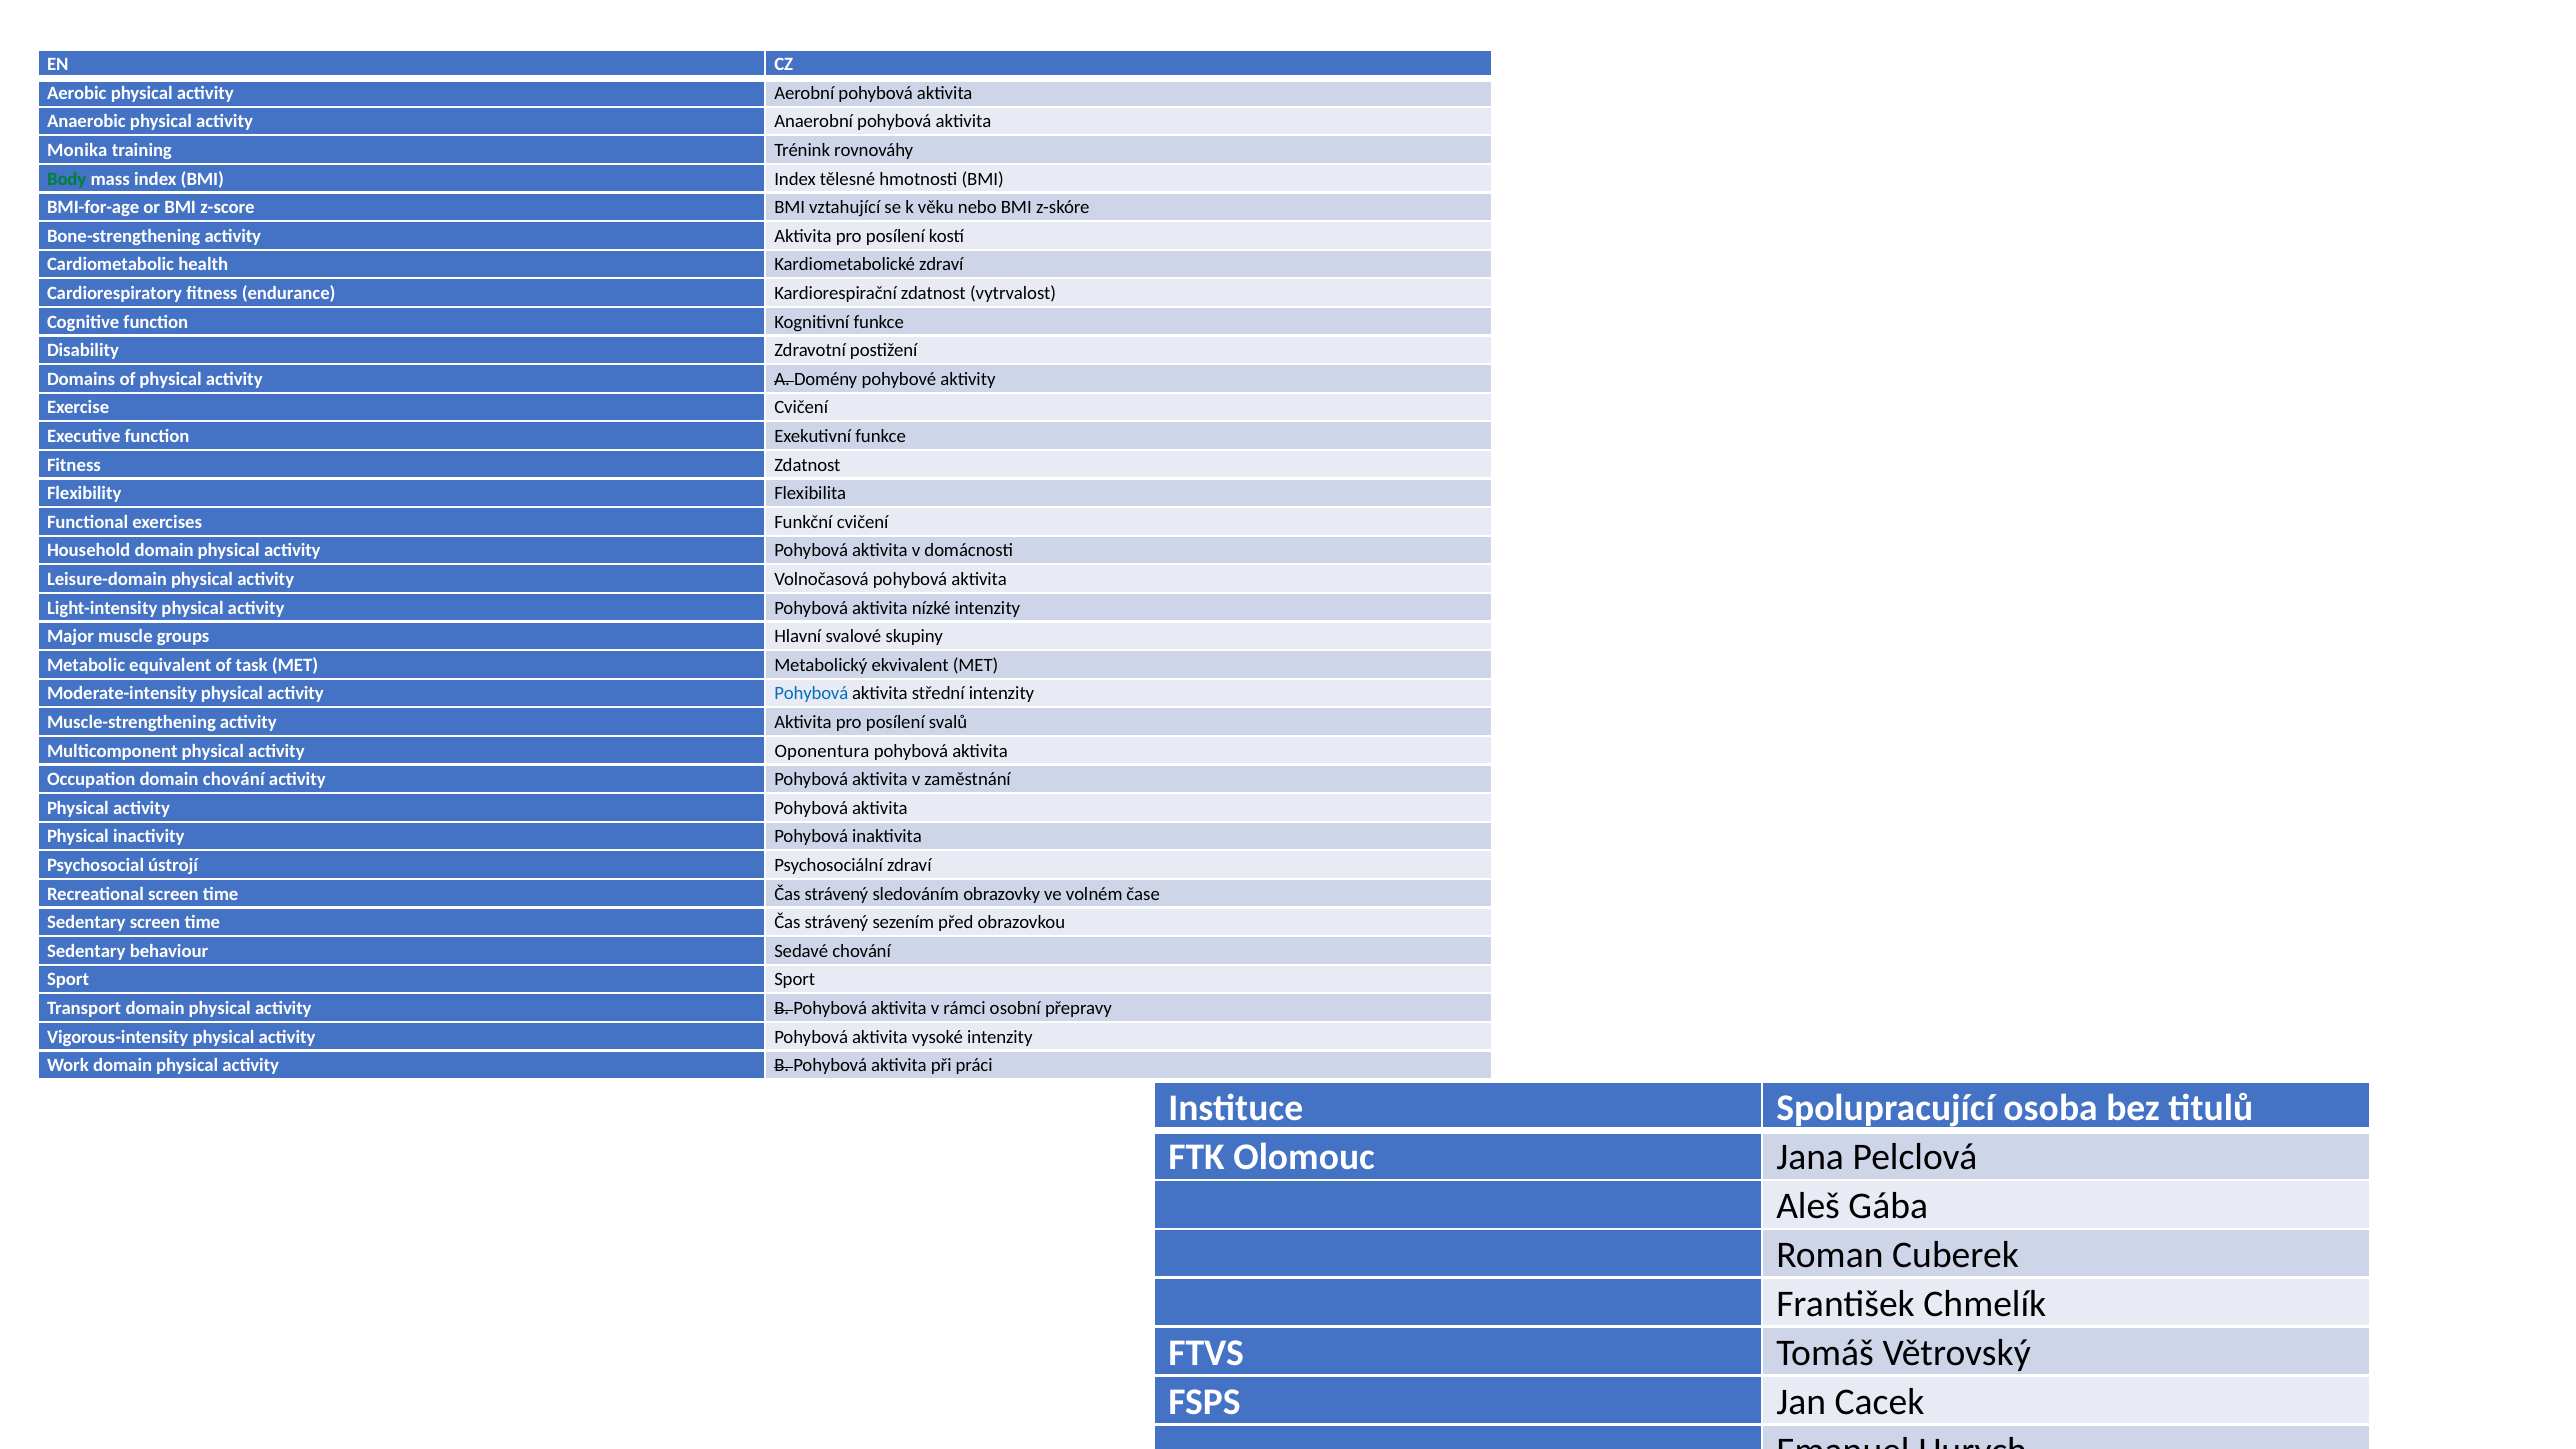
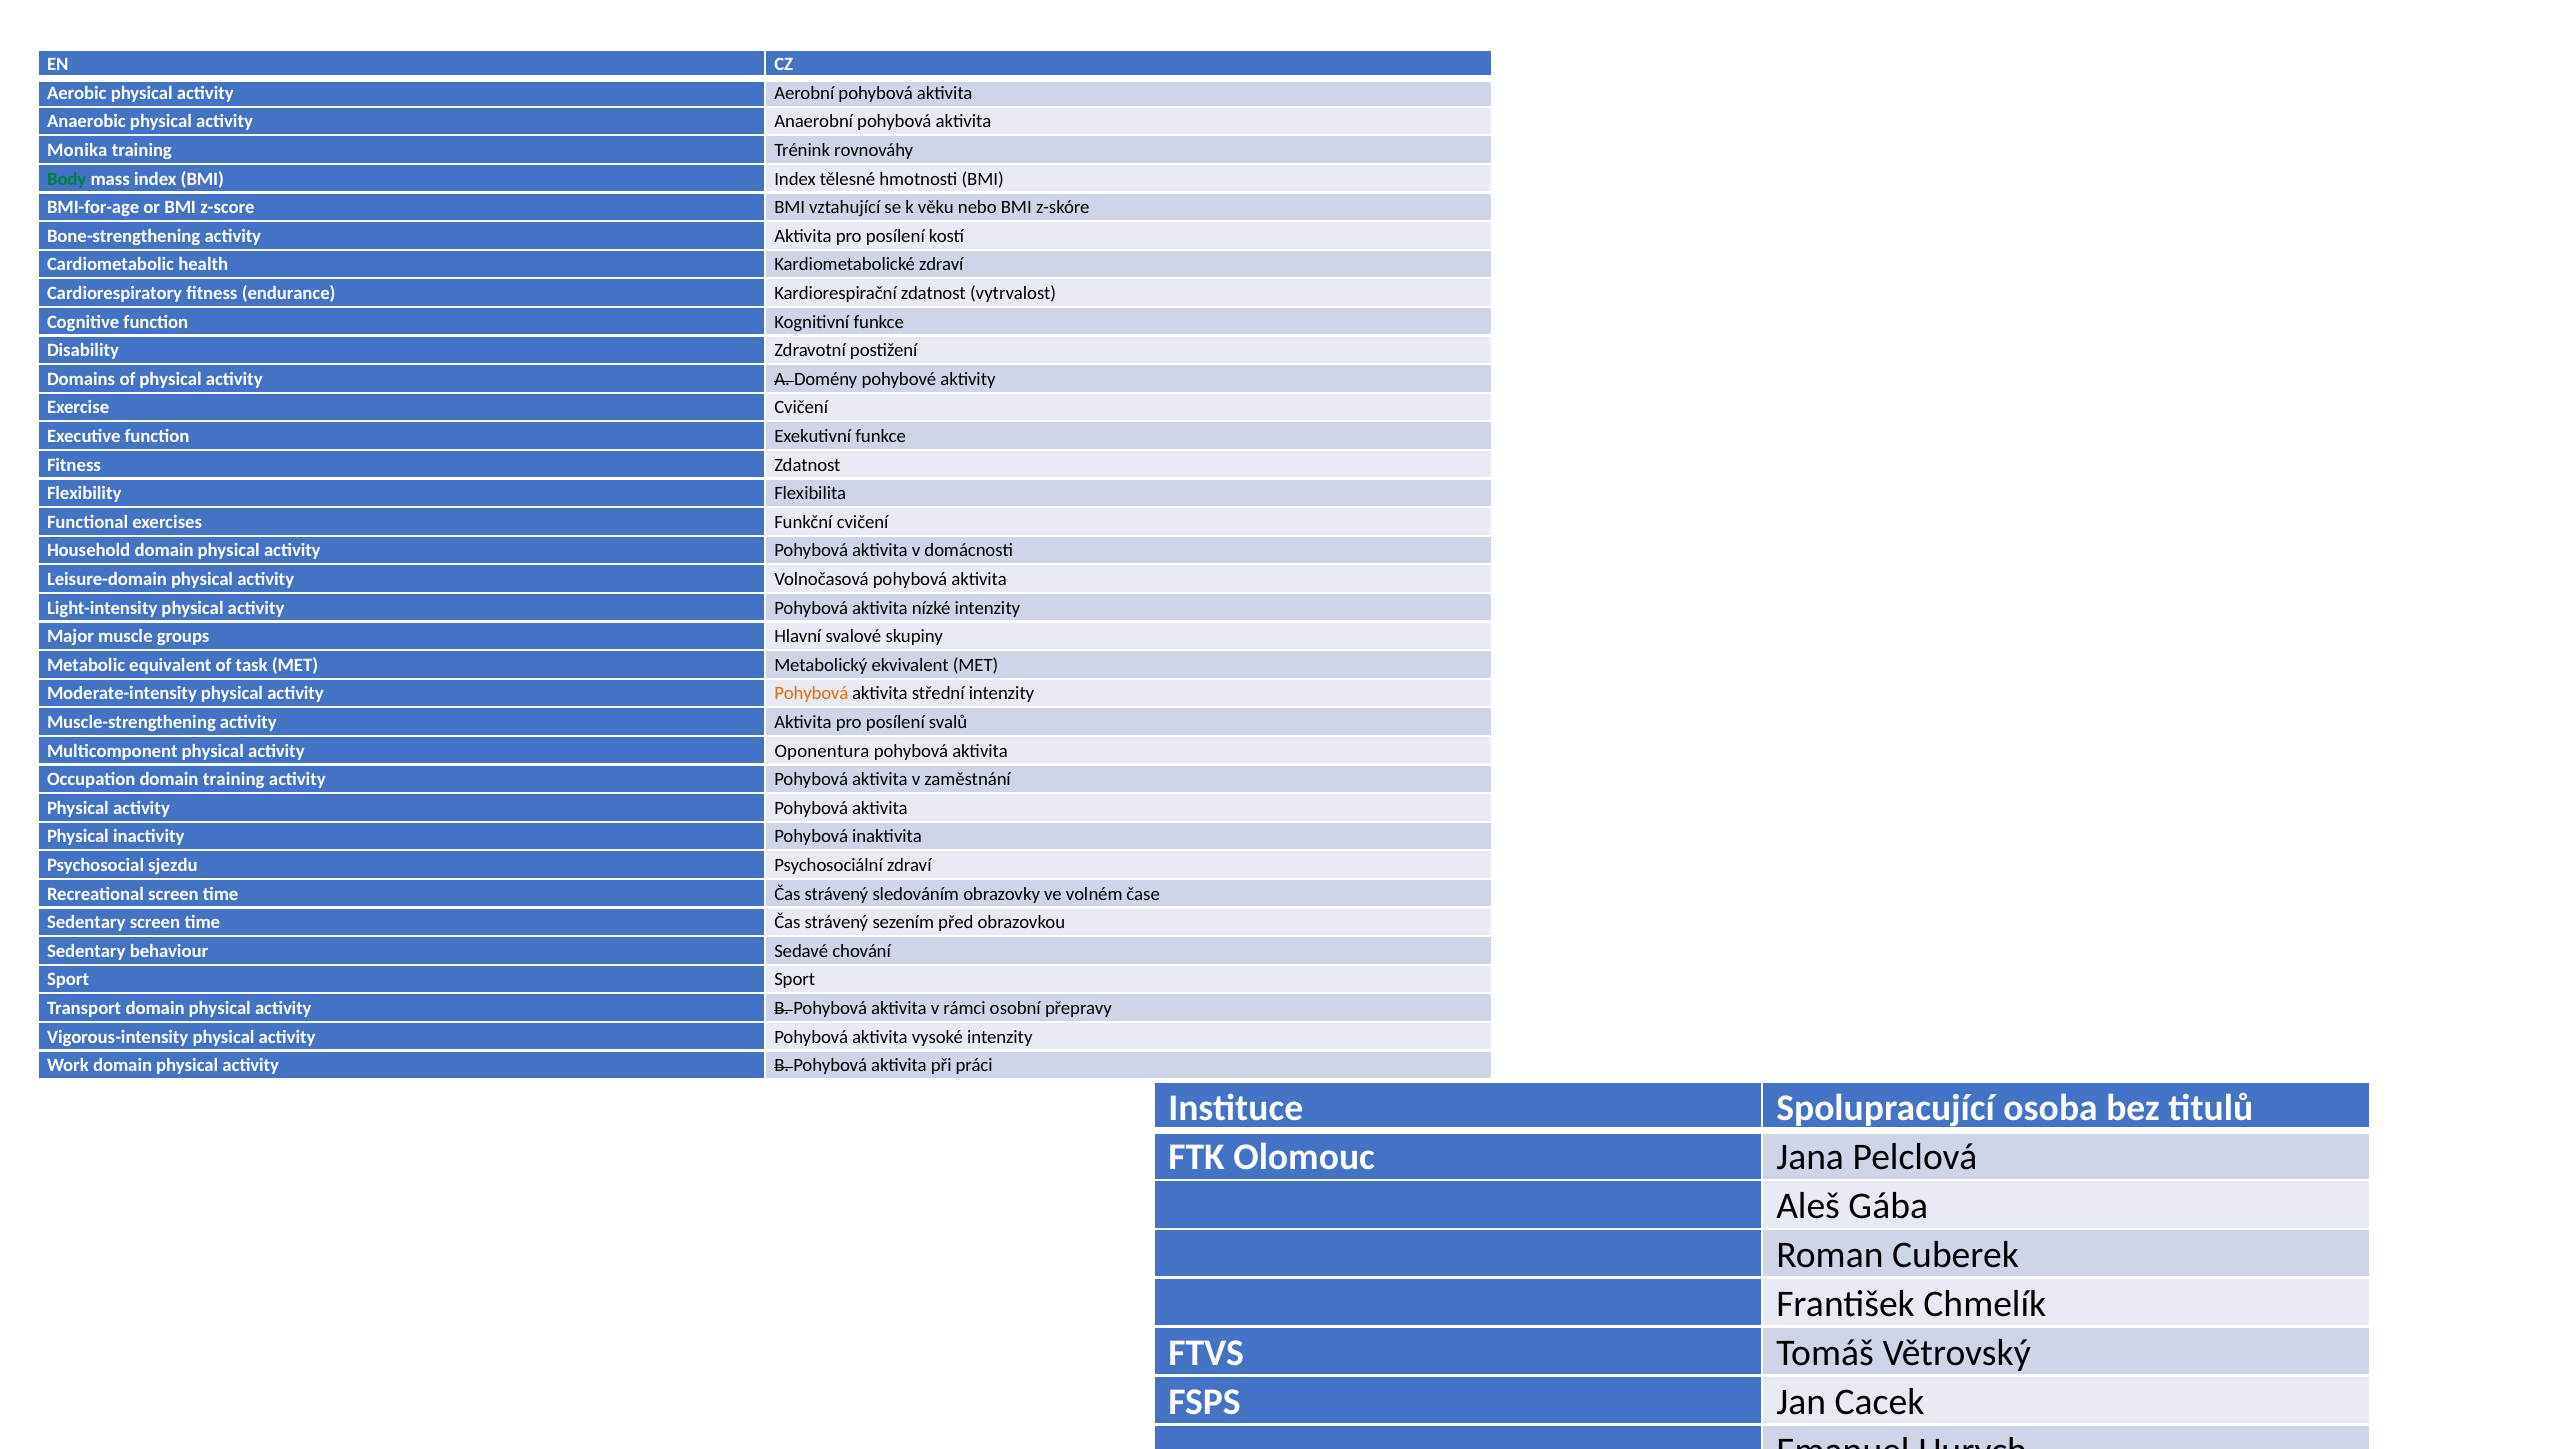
Pohybová colour: blue -> orange (811, 694)
domain chování: chování -> training (234, 779)
ústrojí: ústrojí -> sjezdu (173, 865)
